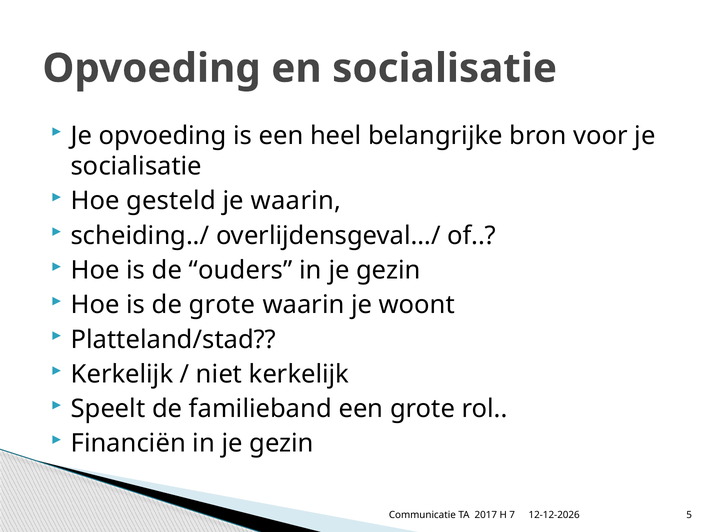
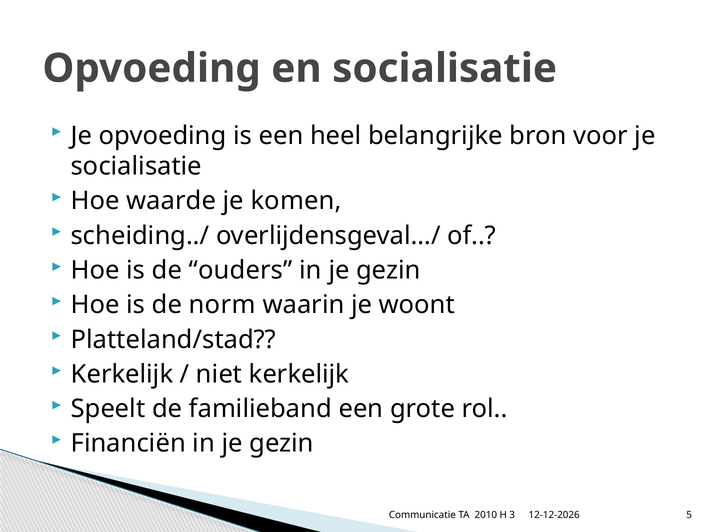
gesteld: gesteld -> waarde (171, 201)
je waarin: waarin -> komen (296, 201)
de grote: grote -> norm (222, 305)
2017: 2017 -> 2010 (486, 515)
7: 7 -> 3 (512, 515)
